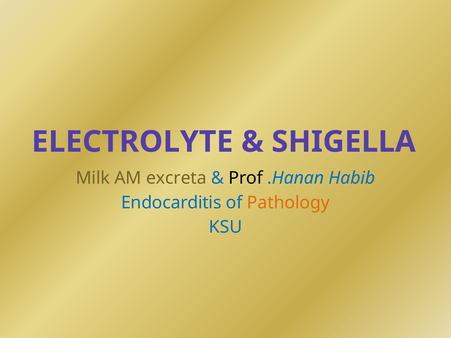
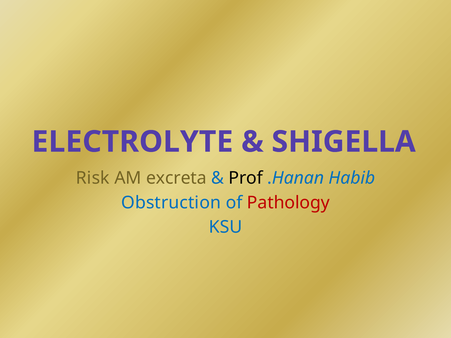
Milk: Milk -> Risk (93, 178)
Endocarditis: Endocarditis -> Obstruction (171, 203)
Pathology colour: orange -> red (288, 203)
